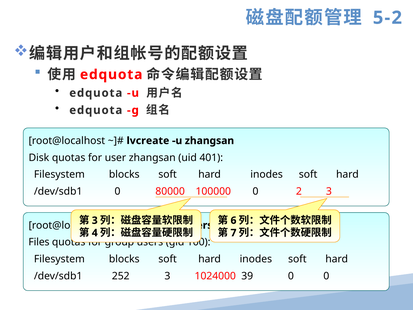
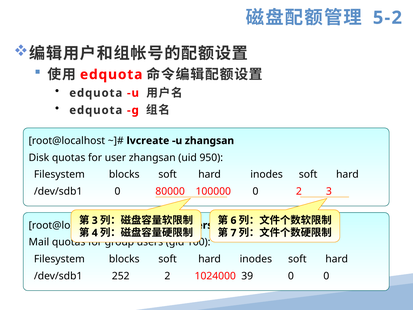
401: 401 -> 950 (211, 158)
Files: Files -> Mail (39, 242)
252 3: 3 -> 2 (167, 276)
